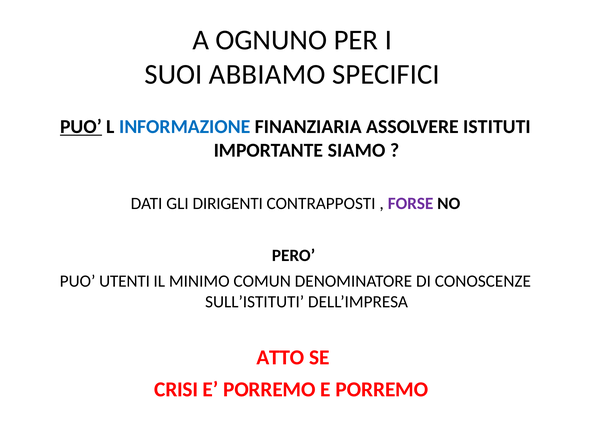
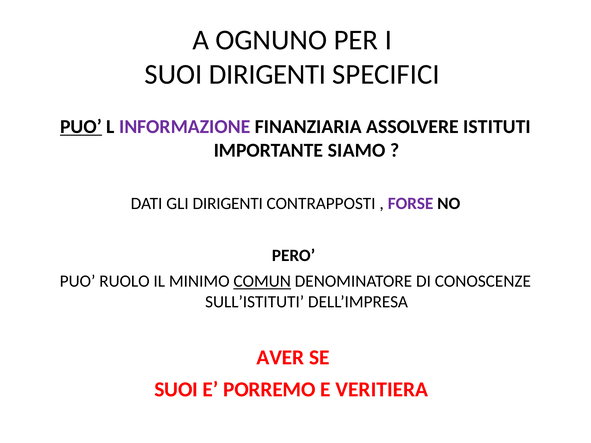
SUOI ABBIAMO: ABBIAMO -> DIRIGENTI (267, 74)
INFORMAZIONE colour: blue -> purple (185, 127)
UTENTI: UTENTI -> RUOLO (124, 281)
COMUN underline: none -> present (262, 281)
ATTO: ATTO -> AVER (280, 358)
CRISI: CRISI -> SUOI (176, 390)
PORREMO: PORREMO -> VERITIERA (382, 390)
